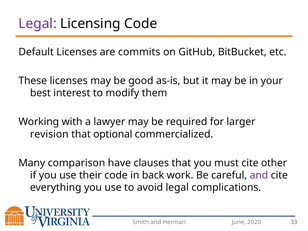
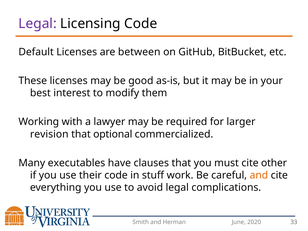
commits: commits -> between (139, 52)
comparison: comparison -> executables (77, 163)
back: back -> stuff (153, 175)
and colour: purple -> orange (259, 175)
